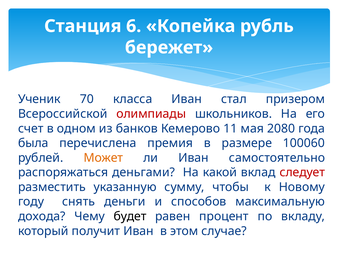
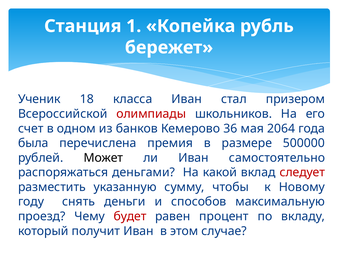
6: 6 -> 1 (134, 26)
70: 70 -> 18 (87, 99)
11: 11 -> 36 (230, 129)
2080: 2080 -> 2064 (281, 129)
100060: 100060 -> 500000 (304, 143)
Может colour: orange -> black (103, 158)
дохода: дохода -> проезд (42, 217)
будет colour: black -> red (130, 217)
